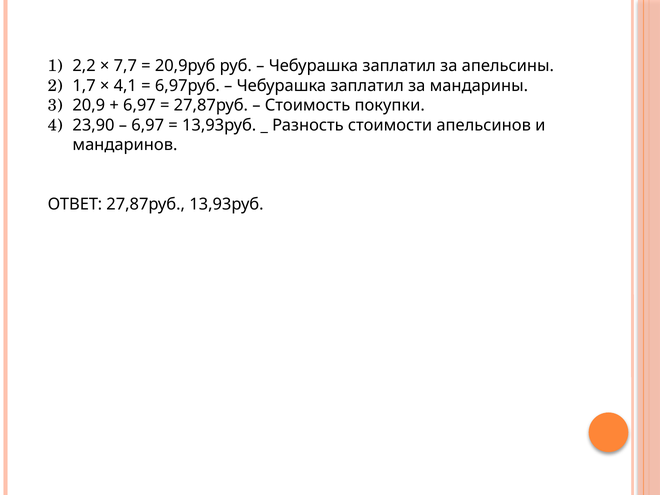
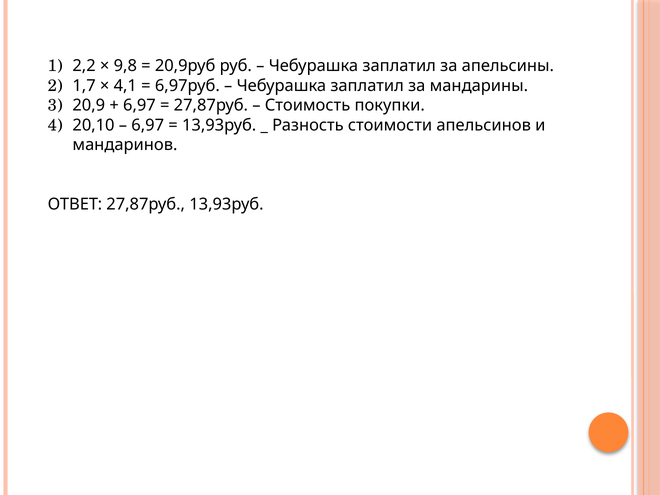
7,7: 7,7 -> 9,8 (125, 66)
23,90: 23,90 -> 20,10 (94, 125)
